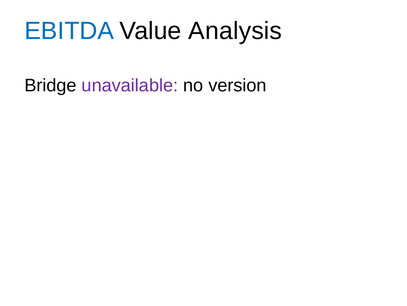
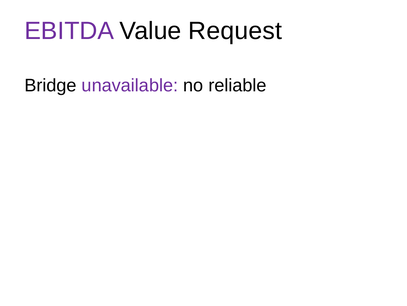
EBITDA colour: blue -> purple (69, 31)
Analysis: Analysis -> Request (235, 31)
version: version -> reliable (238, 85)
